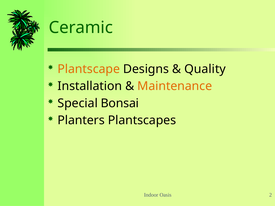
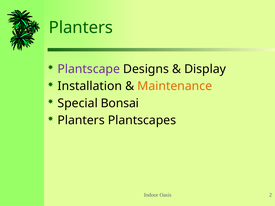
Ceramic: Ceramic -> Planters (81, 28)
Plantscape colour: orange -> purple (89, 69)
Quality: Quality -> Display (205, 69)
